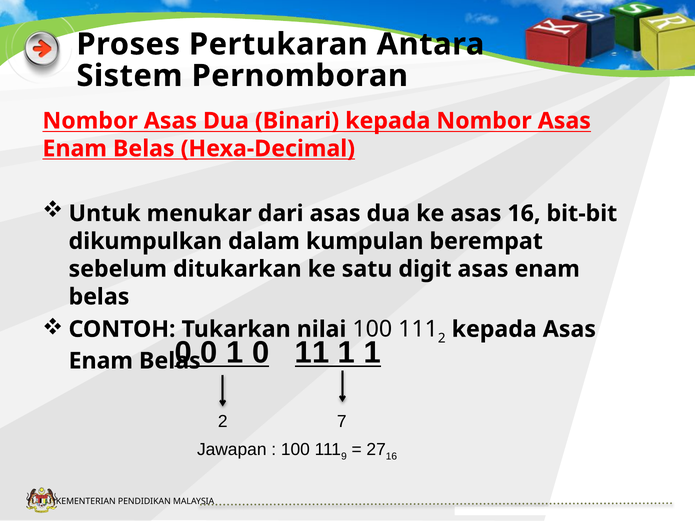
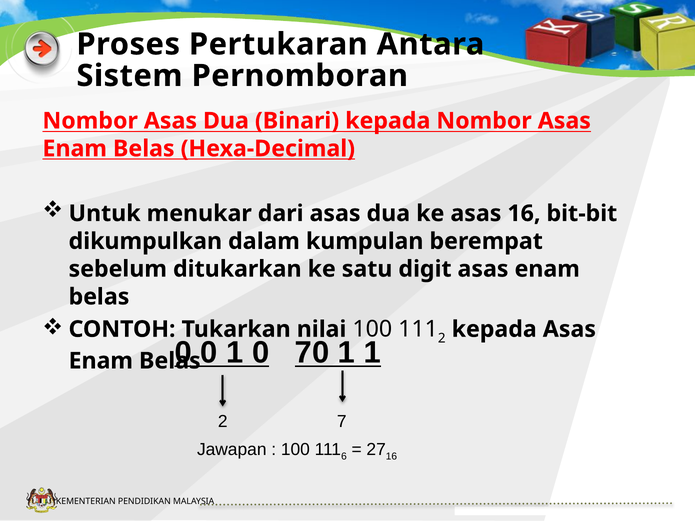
11: 11 -> 70 (312, 353)
9: 9 -> 6 (344, 456)
